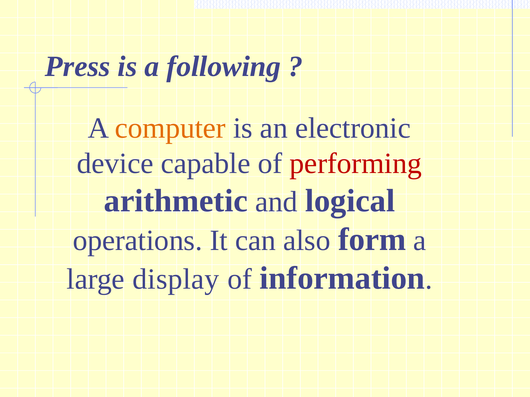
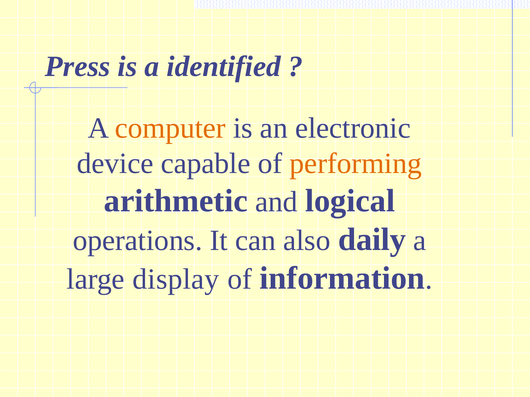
following: following -> identified (224, 67)
performing colour: red -> orange (356, 164)
form: form -> daily (372, 240)
